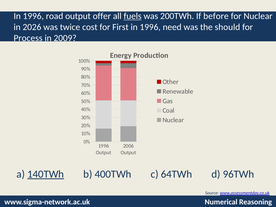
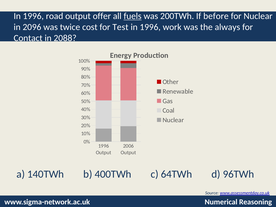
2026: 2026 -> 2096 (32, 27)
First: First -> Test (120, 27)
need: need -> work (172, 27)
should: should -> always (227, 27)
Process: Process -> Contact (28, 38)
2009: 2009 -> 2088 (65, 38)
140TWh underline: present -> none (46, 174)
